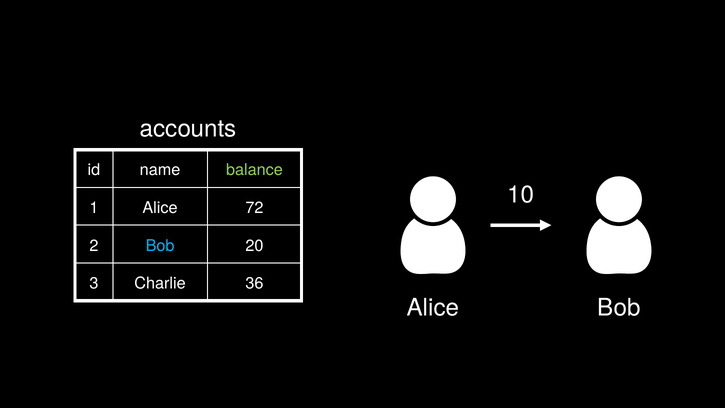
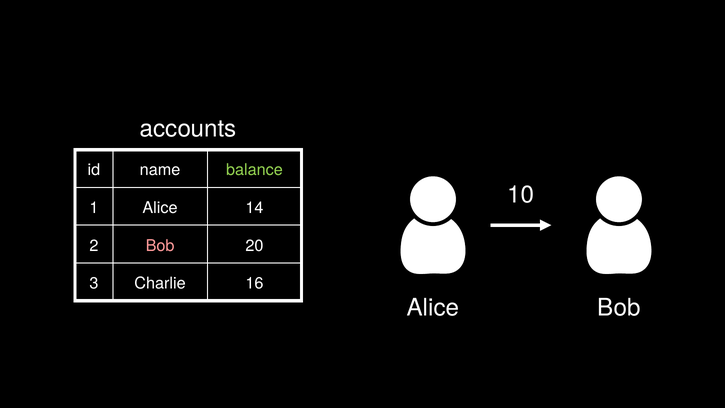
72: 72 -> 14 (254, 208)
Bob colour: light blue -> pink (160, 246)
36: 36 -> 16 (254, 283)
